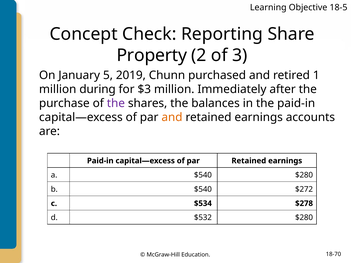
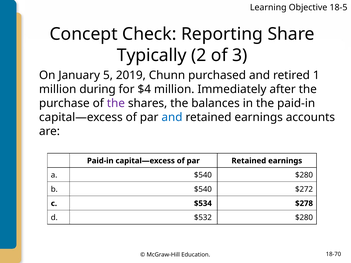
Property: Property -> Typically (152, 55)
$3: $3 -> $4 (144, 89)
and colour: orange -> blue (172, 117)
